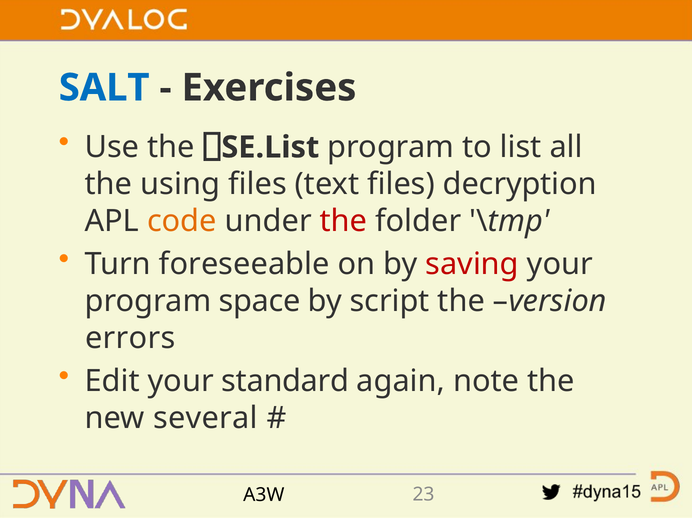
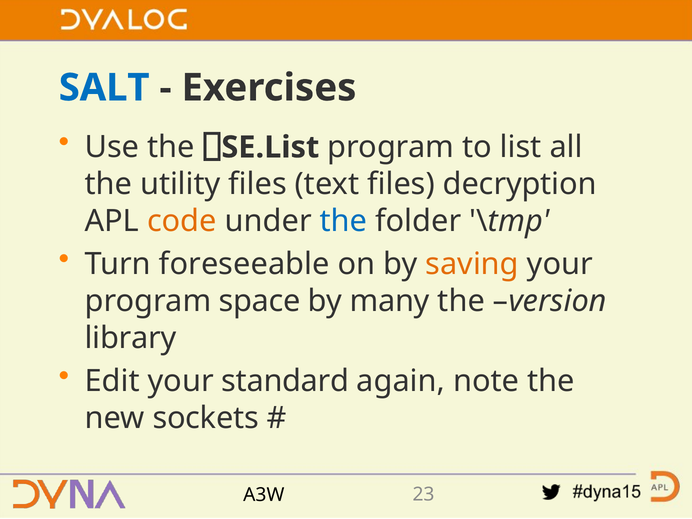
using: using -> utility (180, 184)
the colour: red -> blue (343, 221)
saving colour: red -> orange (472, 264)
script: script -> many (390, 301)
errors: errors -> library (131, 338)
several: several -> sockets (206, 418)
